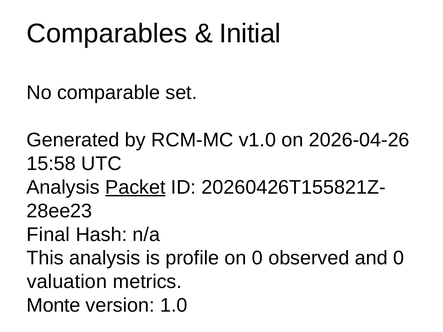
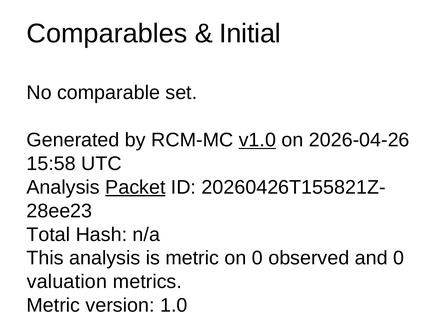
v1.0 underline: none -> present (257, 140)
Final: Final -> Total (48, 235)
is profile: profile -> metric (192, 258)
Monte: Monte -> Metric (53, 306)
